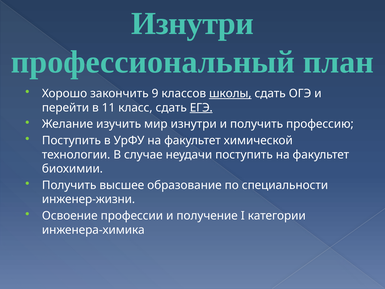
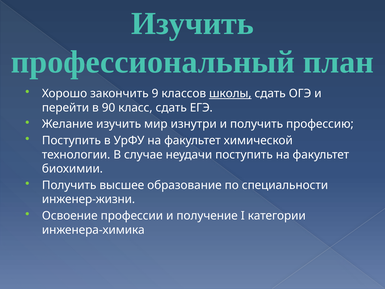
Изнутри: Изнутри -> Изучить (193, 23)
11: 11 -> 90 (109, 108)
ЕГЭ underline: present -> none (201, 108)
